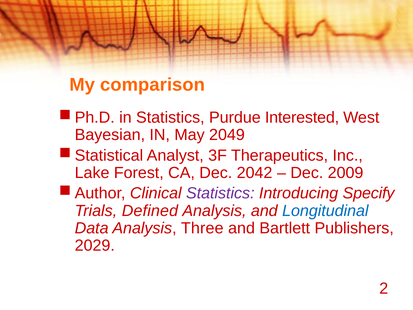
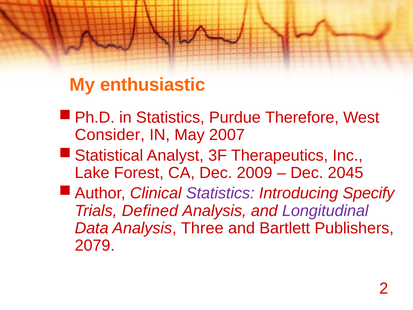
comparison: comparison -> enthusiastic (153, 85)
Interested: Interested -> Therefore (302, 117)
Bayesian: Bayesian -> Consider (110, 135)
2049: 2049 -> 2007 (227, 135)
2042: 2042 -> 2009 (255, 173)
2009: 2009 -> 2045 (346, 173)
Longitudinal colour: blue -> purple (325, 211)
2029: 2029 -> 2079 (95, 245)
